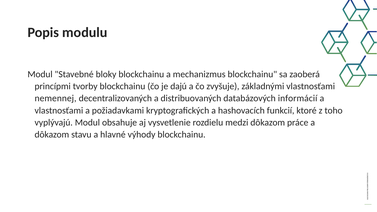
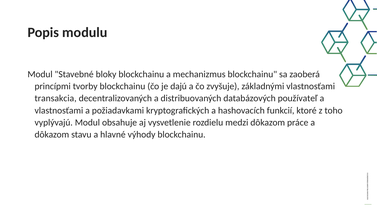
nemennej: nemennej -> transakcia (56, 98)
informácií: informácií -> používateľ (298, 98)
